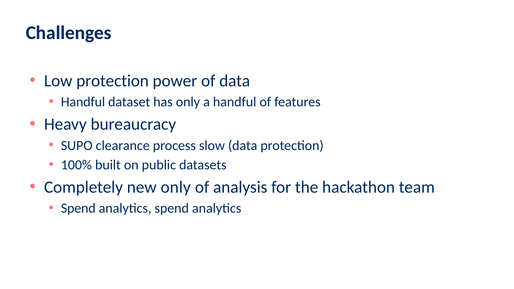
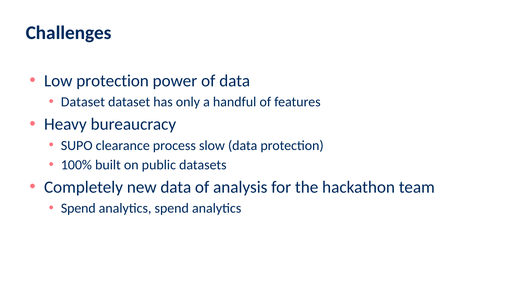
Handful: Handful -> Dataset (83, 102)
new only: only -> data (176, 187)
